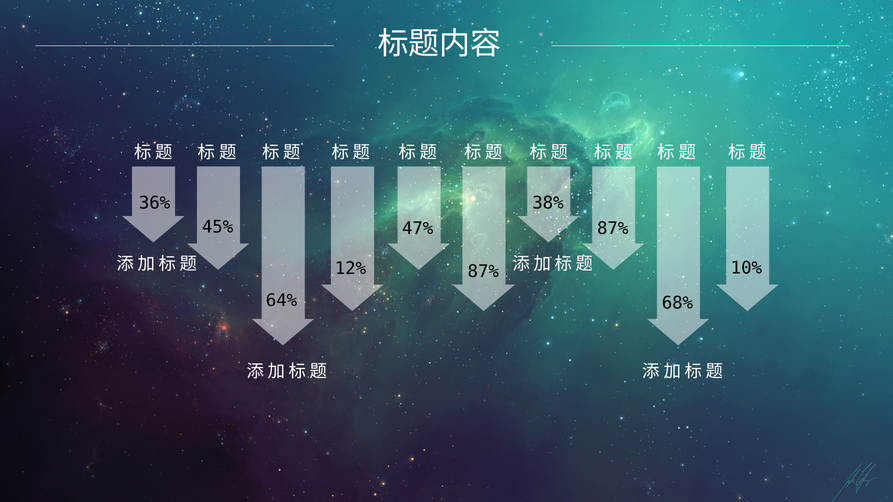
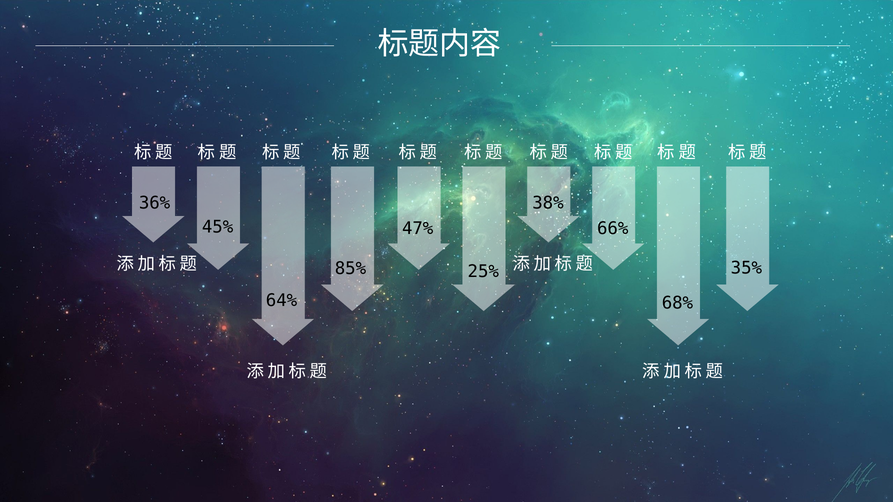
87%: 87% -> 66% (613, 229)
10%: 10% -> 35% (746, 268)
12%: 12% -> 85% (350, 269)
87%: 87% -> 25% (483, 272)
